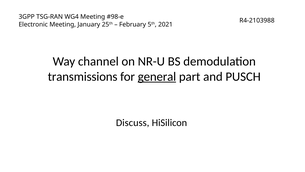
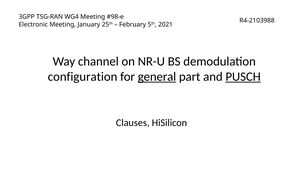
transmissions: transmissions -> configuration (83, 76)
PUSCH underline: none -> present (243, 76)
Discuss: Discuss -> Clauses (133, 123)
